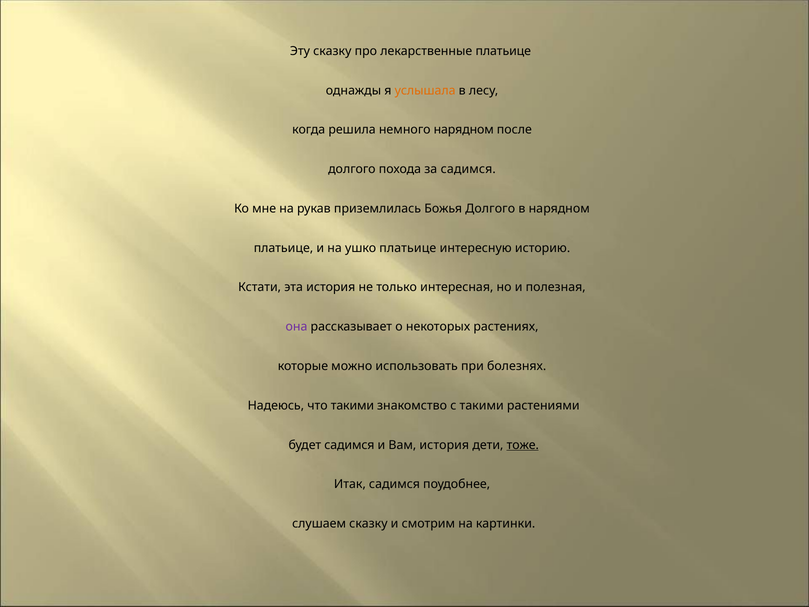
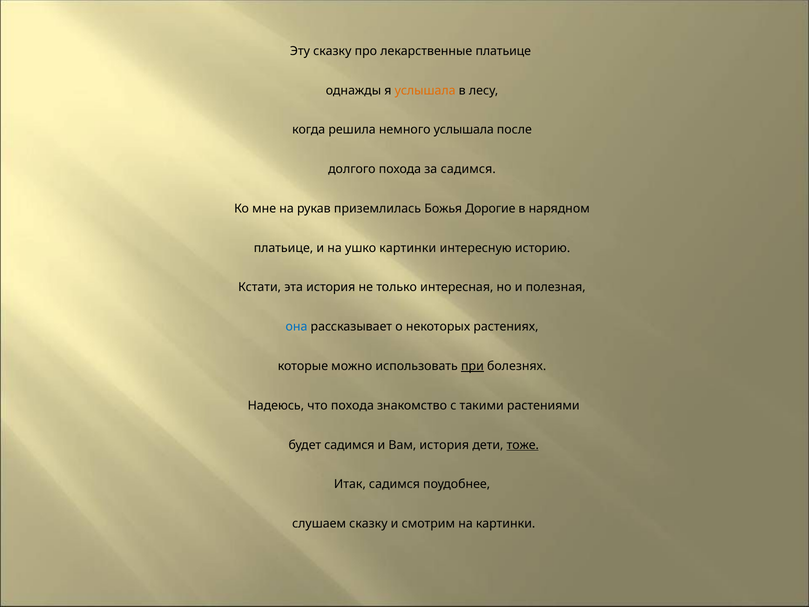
немного нарядном: нарядном -> услышала (464, 130)
Божья Долгого: Долгого -> Дорогие (490, 209)
ушко платьице: платьице -> картинки (408, 248)
она colour: purple -> blue (296, 327)
при underline: none -> present (472, 366)
что такими: такими -> похода (352, 405)
